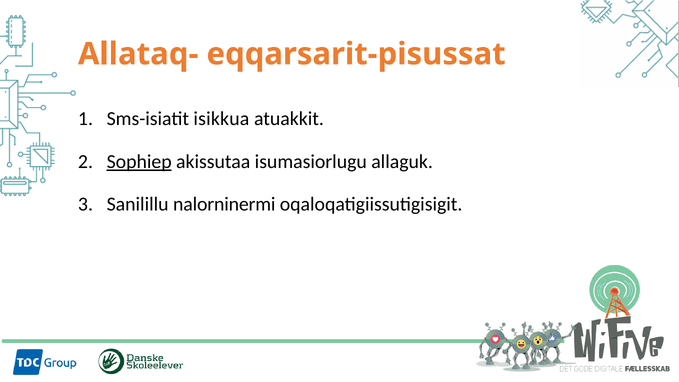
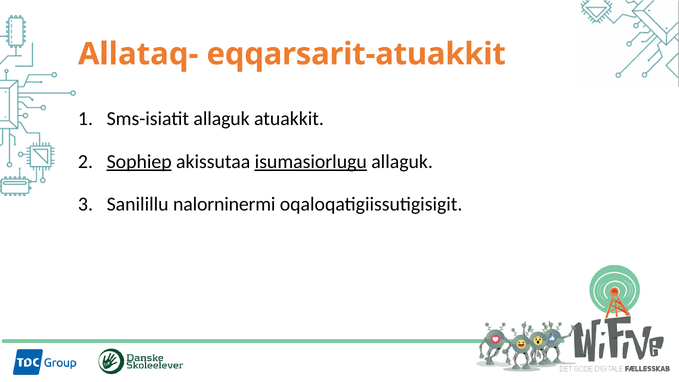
eqqarsarit-pisussat: eqqarsarit-pisussat -> eqqarsarit-atuakkit (356, 54)
Sms-isiatit isikkua: isikkua -> allaguk (222, 119)
isumasiorlugu underline: none -> present (311, 162)
